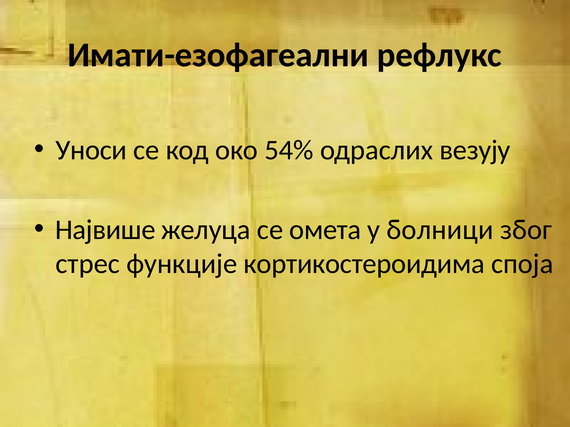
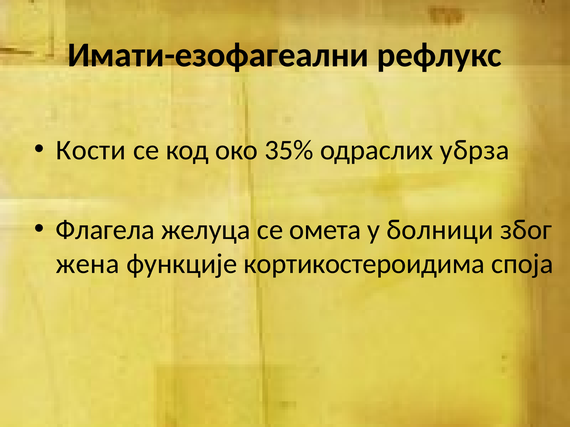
Уноси: Уноси -> Кости (91, 150)
54%: 54% -> 35% (289, 150)
везују: везују -> убрза (475, 150)
Највише: Највише -> Флагела (105, 230)
стрес: стрес -> жена (88, 264)
